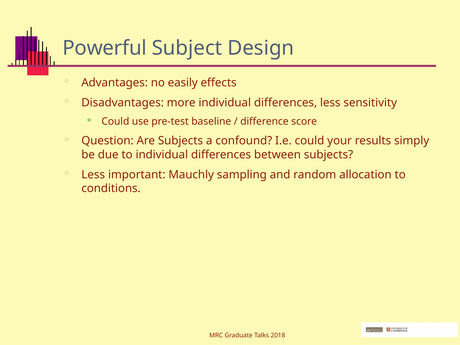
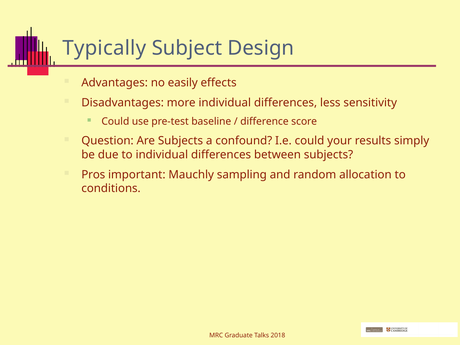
Powerful: Powerful -> Typically (104, 48)
Less: Less -> Pros (93, 175)
